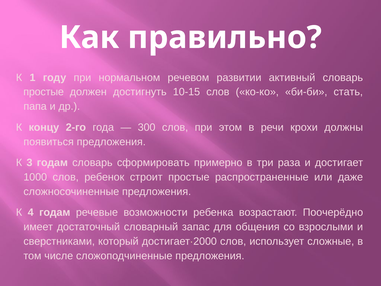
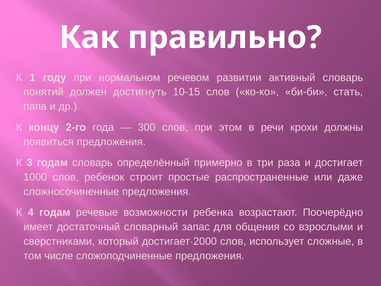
простые: простые -> понятий (44, 92)
сформировать: сформировать -> определённый (153, 163)
